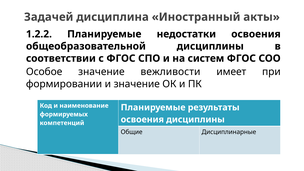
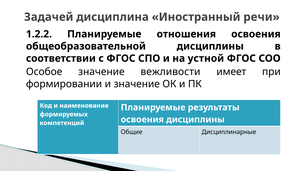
акты: акты -> речи (262, 17)
недостатки: недостатки -> отношения (186, 34)
систем: систем -> устной (206, 58)
